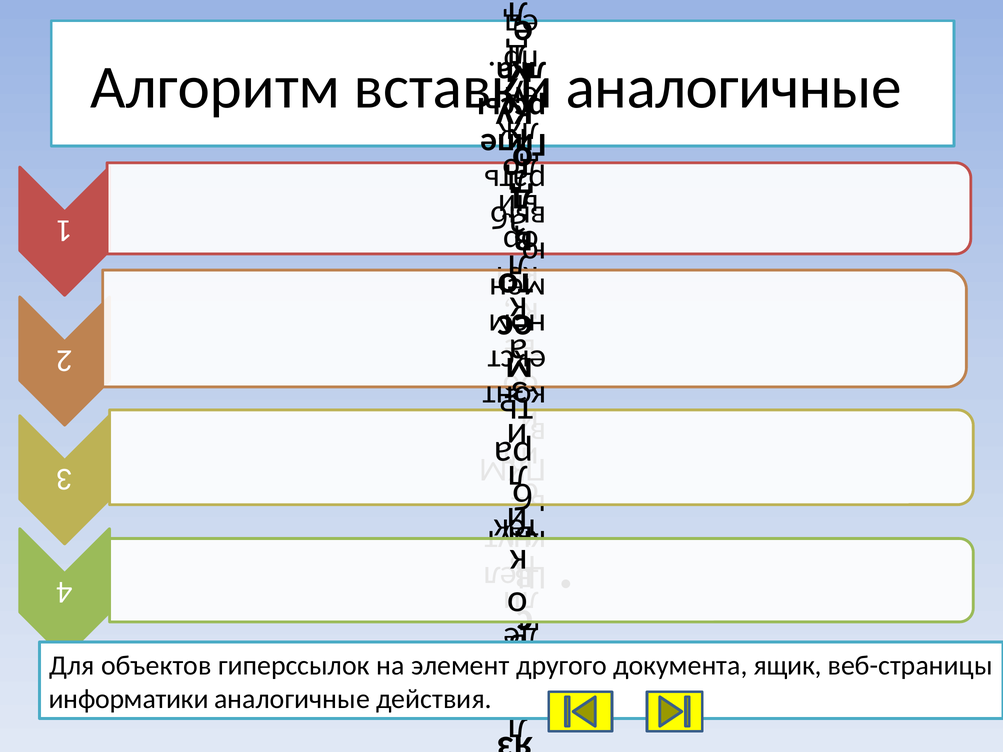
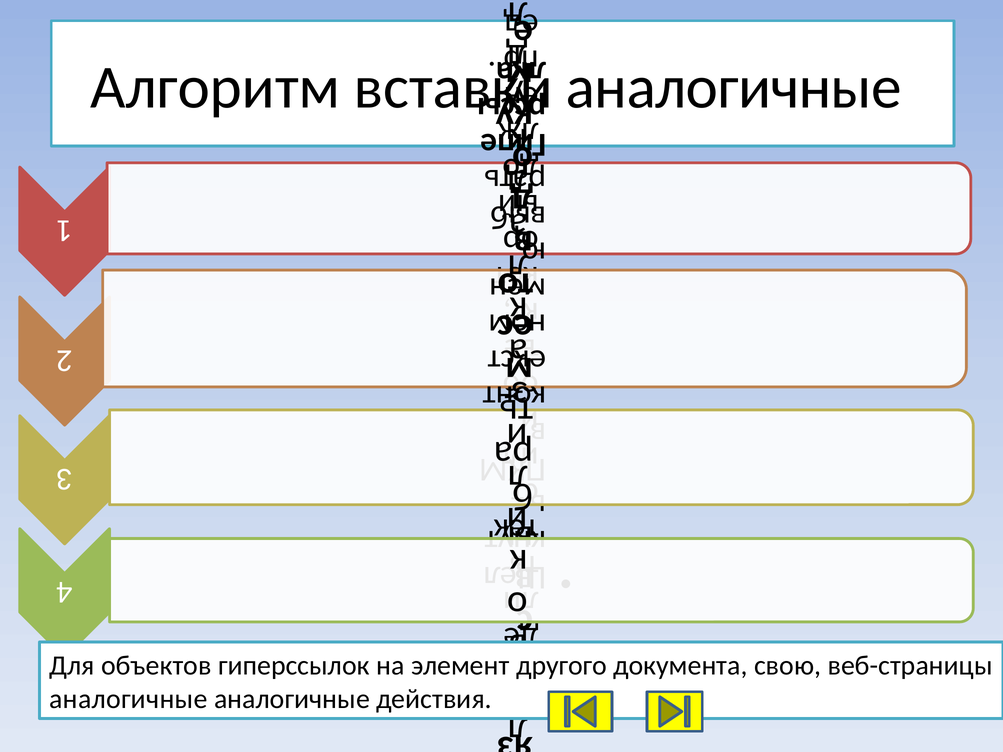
ящик: ящик -> свою (788, 666)
информатики: информатики -> аналогичные (128, 699)
